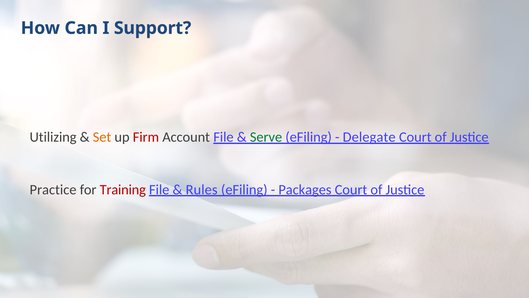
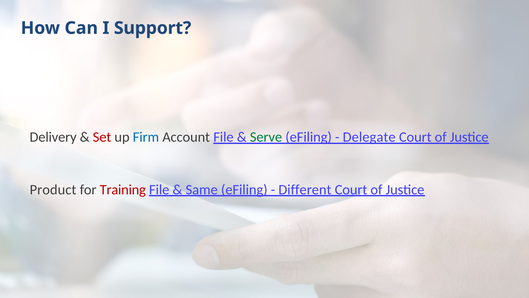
Utilizing: Utilizing -> Delivery (53, 137)
Set colour: orange -> red (102, 137)
Firm colour: red -> blue (146, 137)
Practice: Practice -> Product (53, 189)
Rules: Rules -> Same (202, 189)
Packages: Packages -> Different (305, 189)
